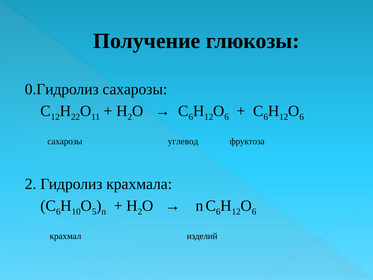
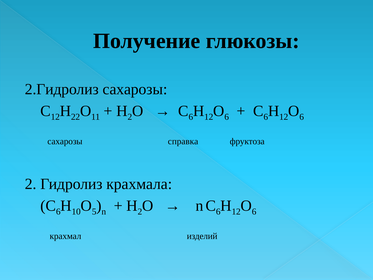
0.Гидролиз: 0.Гидролиз -> 2.Гидролиз (62, 89)
углевод: углевод -> справка (183, 141)
